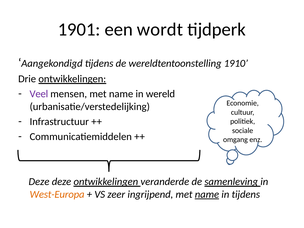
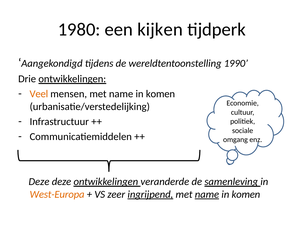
1901: 1901 -> 1980 (79, 29)
wordt: wordt -> kijken (160, 29)
1910: 1910 -> 1990 (236, 63)
Veel colour: purple -> orange (39, 94)
wereld: wereld -> komen (160, 94)
ingrijpend underline: none -> present (150, 194)
tijdens: tijdens -> komen (246, 194)
